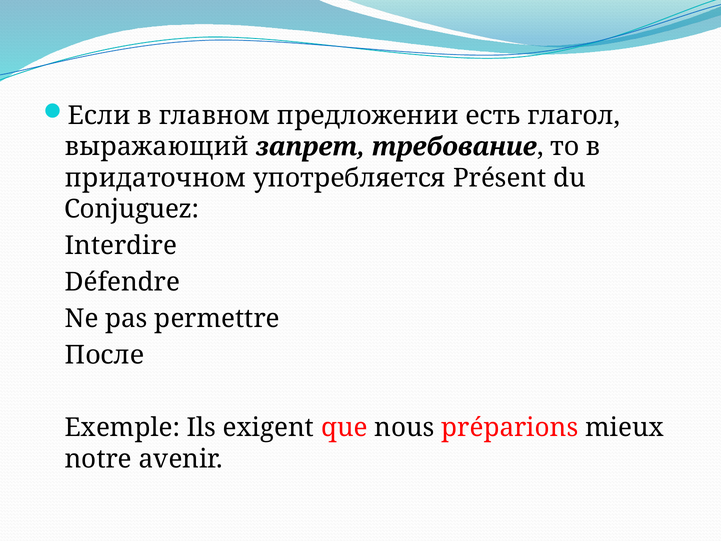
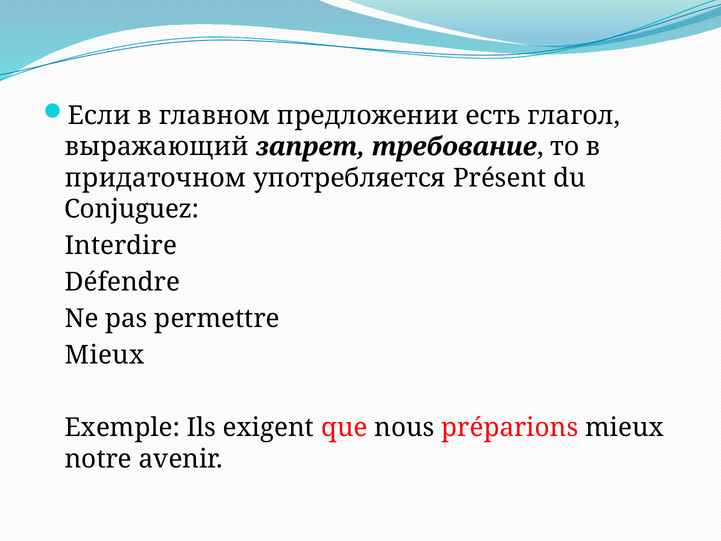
После: После -> Mieux (105, 355)
